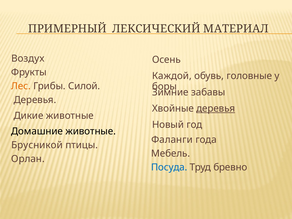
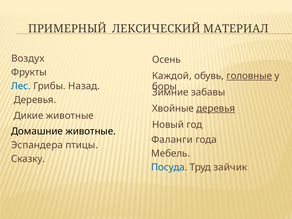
головные underline: none -> present (249, 76)
Лес colour: orange -> blue (21, 86)
Силой: Силой -> Назад (84, 86)
Брусникой: Брусникой -> Эспандера (37, 145)
Орлан: Орлан -> Сказку (28, 159)
бревно: бревно -> зайчик (230, 167)
